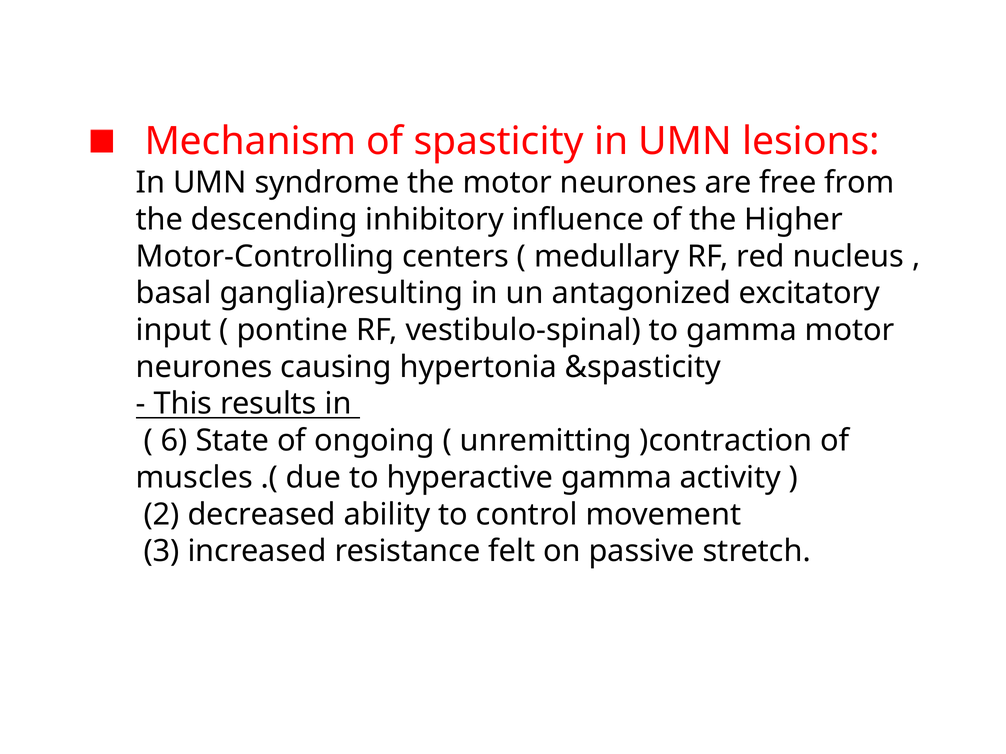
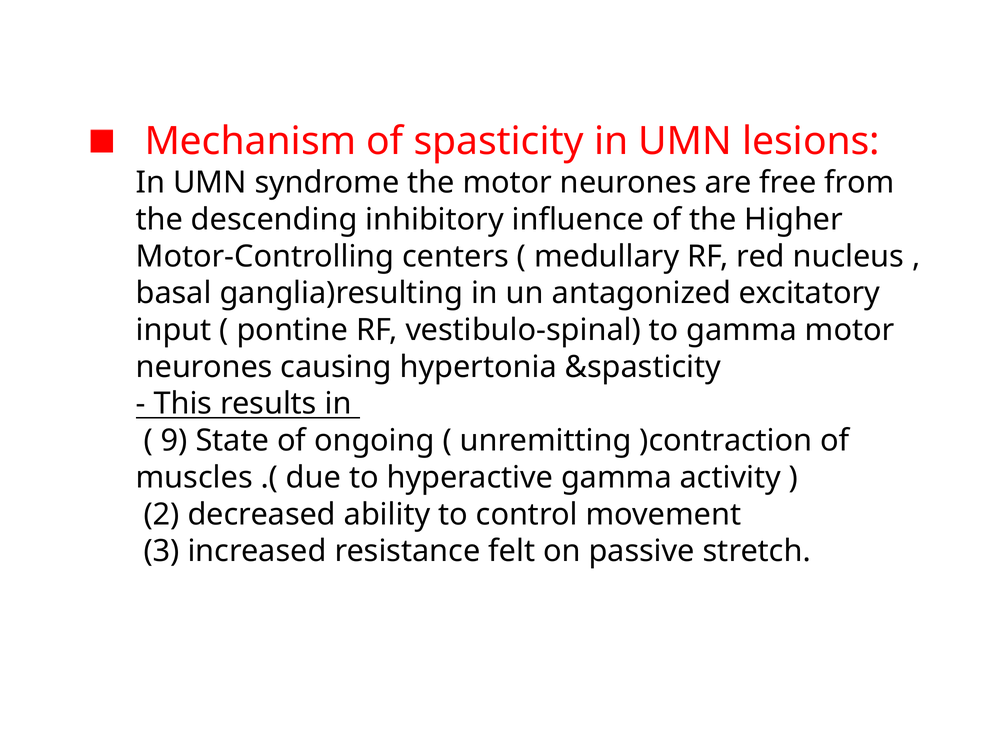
6: 6 -> 9 (174, 441)
